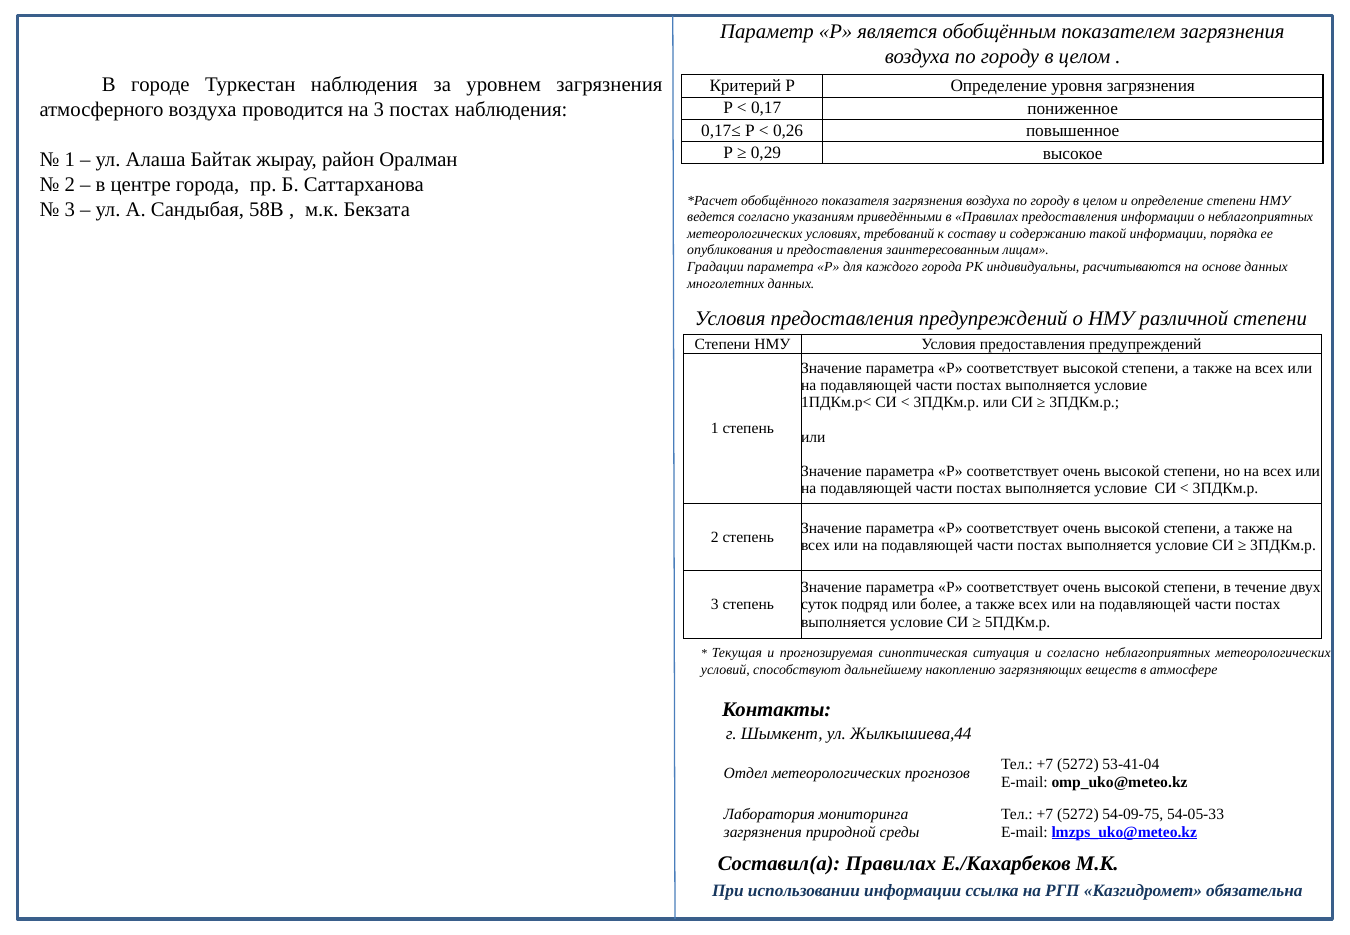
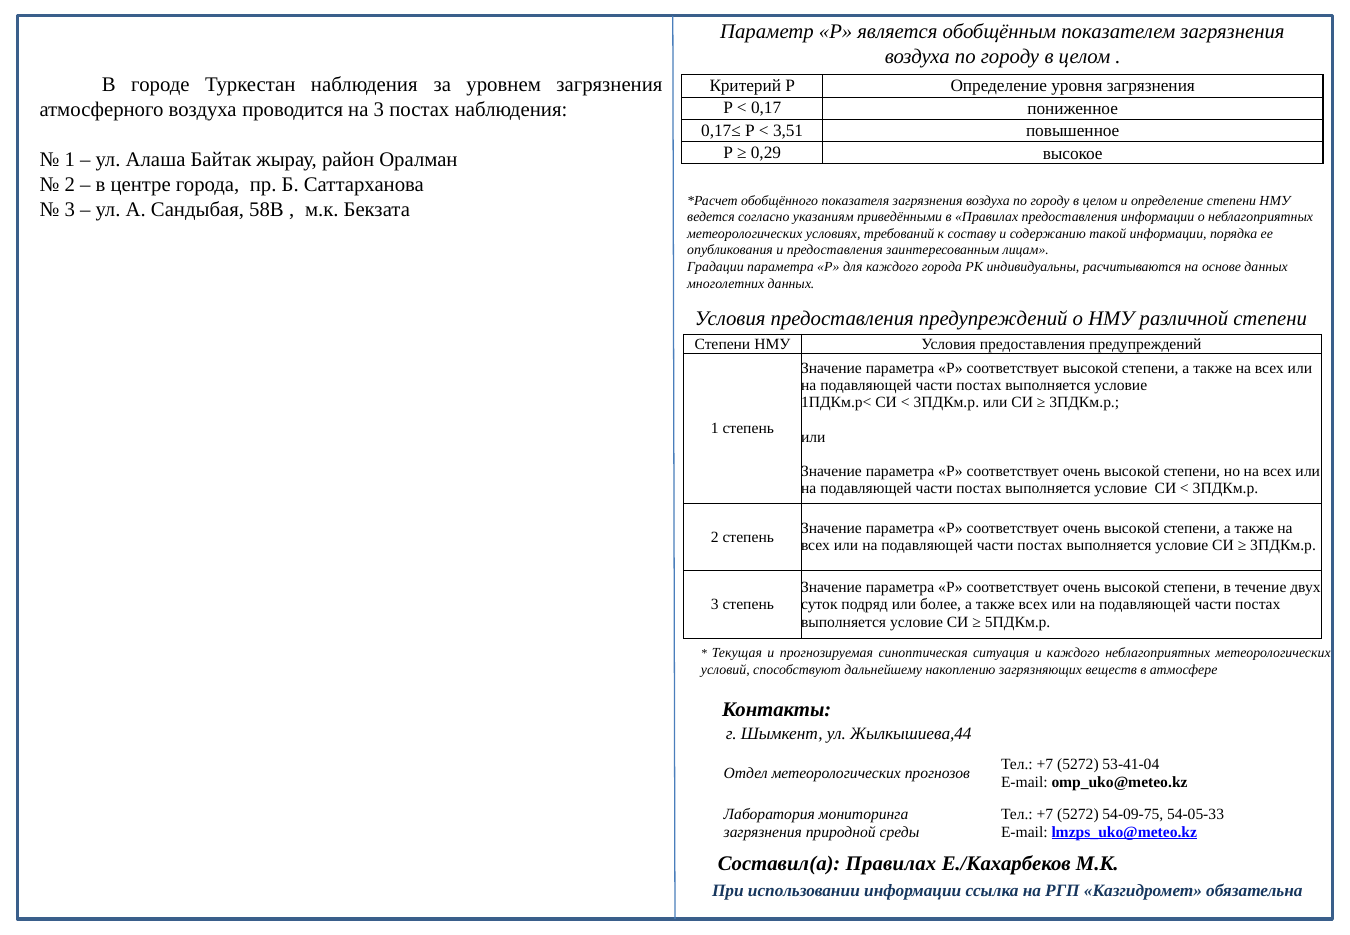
0,26: 0,26 -> 3,51 (788, 130)
и согласно: согласно -> каждого (1073, 653)
